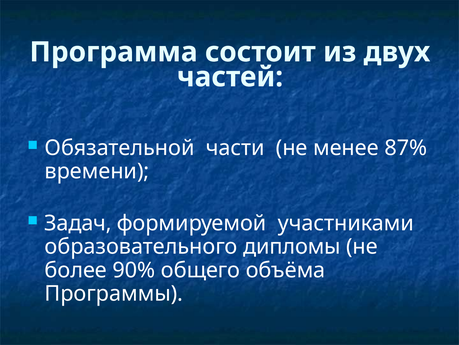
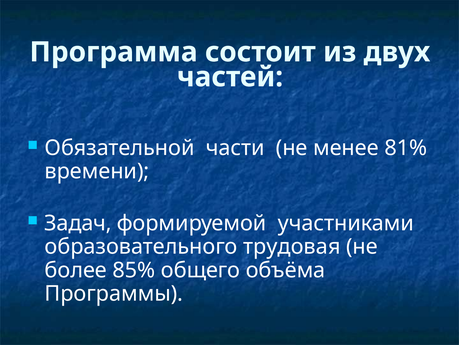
87%: 87% -> 81% (406, 148)
дипломы: дипломы -> трудовая (292, 246)
90%: 90% -> 85% (134, 270)
